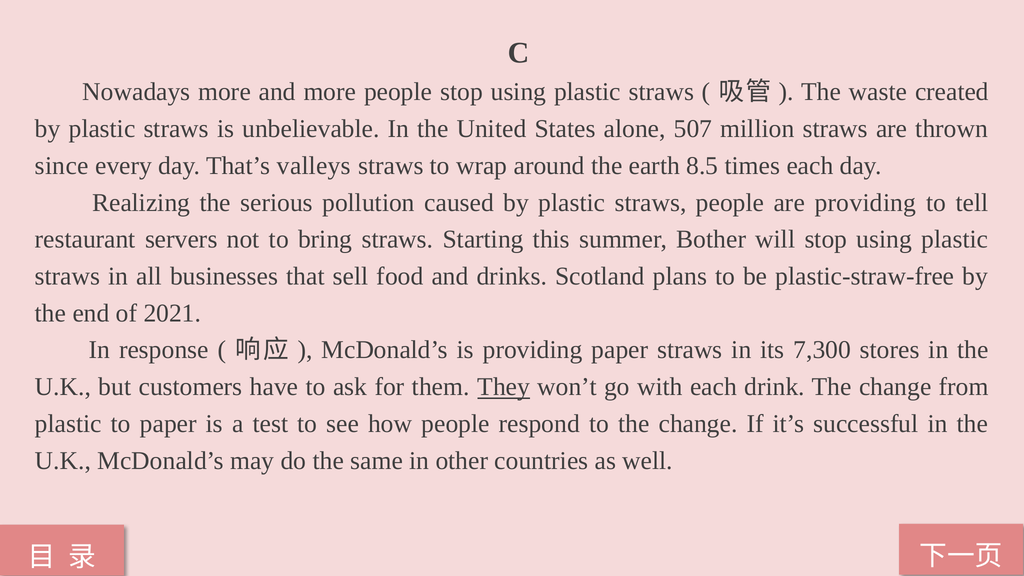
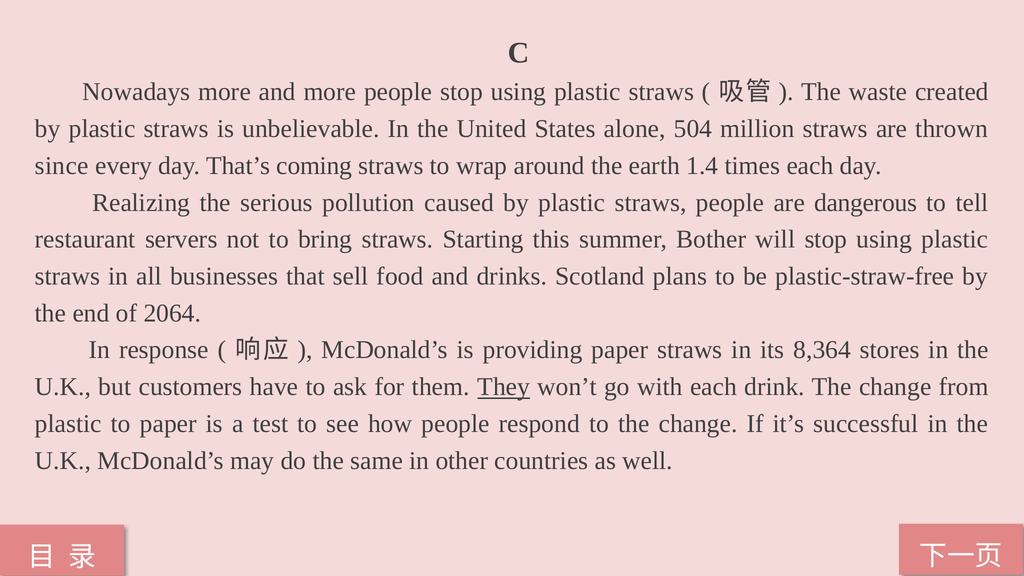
507: 507 -> 504 (693, 129)
valleys: valleys -> coming (314, 166)
8.5: 8.5 -> 1.4 (702, 166)
are providing: providing -> dangerous (866, 203)
2021: 2021 -> 2064 (172, 313)
7,300: 7,300 -> 8,364 (822, 350)
